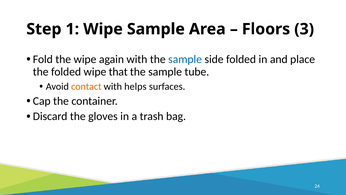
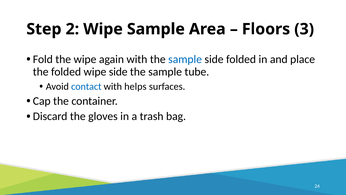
1: 1 -> 2 (72, 29)
wipe that: that -> side (118, 72)
contact colour: orange -> blue (86, 86)
